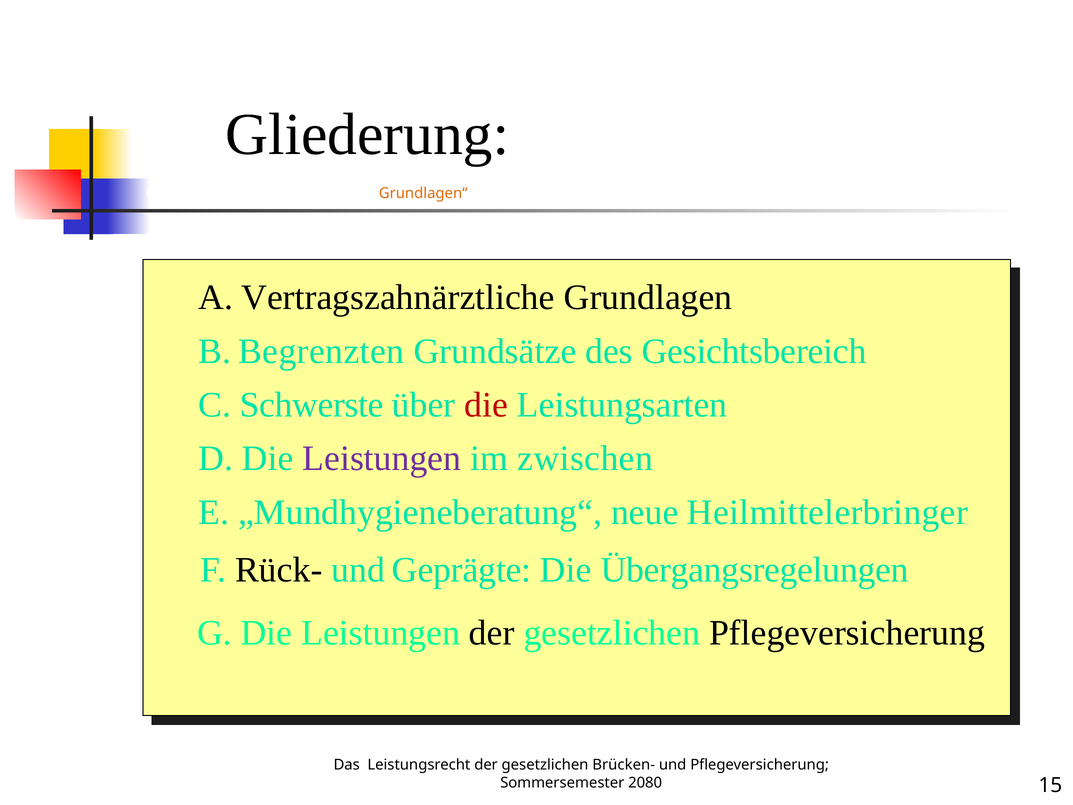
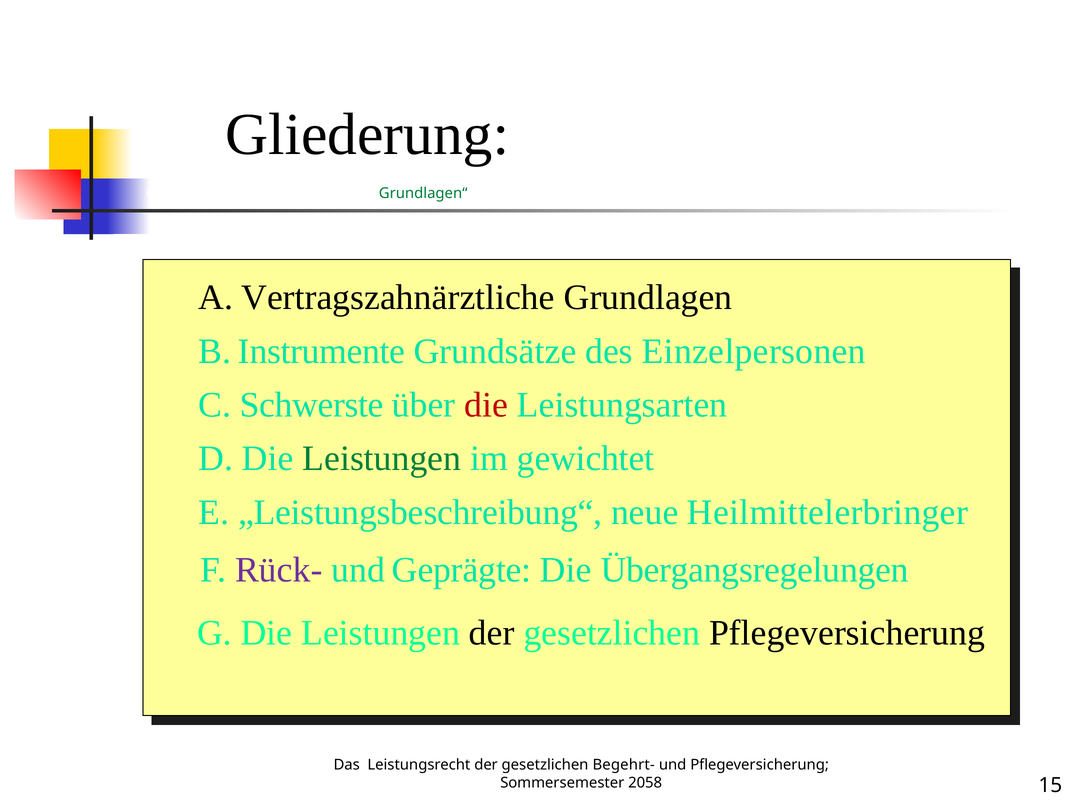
Grundlagen“ colour: orange -> green (423, 193)
Begrenzten: Begrenzten -> Instrumente (322, 351)
Gesichtsbereich: Gesichtsbereich -> Einzelpersonen (754, 351)
Leistungen colour: purple -> green (382, 458)
zwischen: zwischen -> gewichtet (585, 458)
„Mundhygieneberatung“: „Mundhygieneberatung“ -> „Leistungsbeschreibung“ (420, 512)
Rück- colour: black -> purple (279, 570)
Brücken-: Brücken- -> Begehrt- (624, 765)
2080: 2080 -> 2058 (645, 782)
